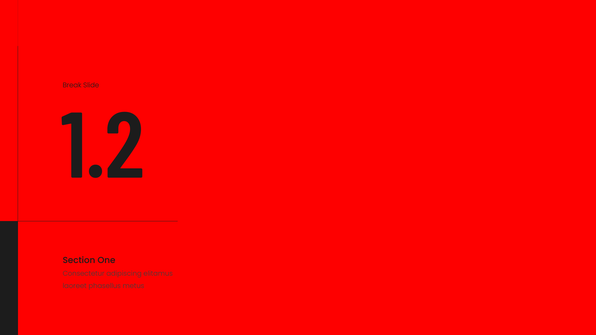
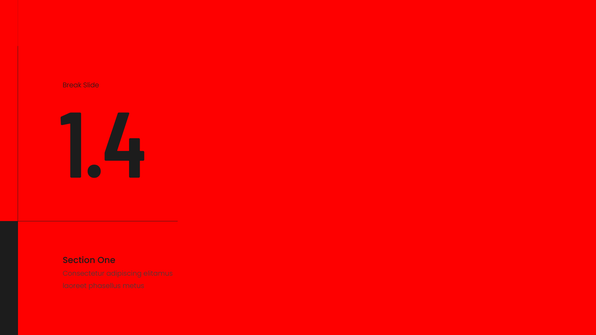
1.2: 1.2 -> 1.4 (103, 147)
